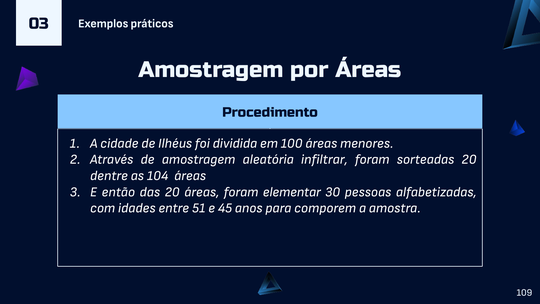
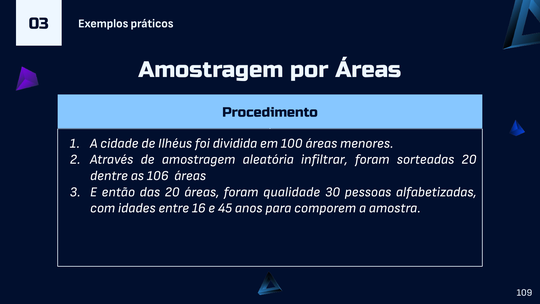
104: 104 -> 106 (158, 176)
elementar: elementar -> qualidade (292, 192)
51: 51 -> 16 (199, 208)
